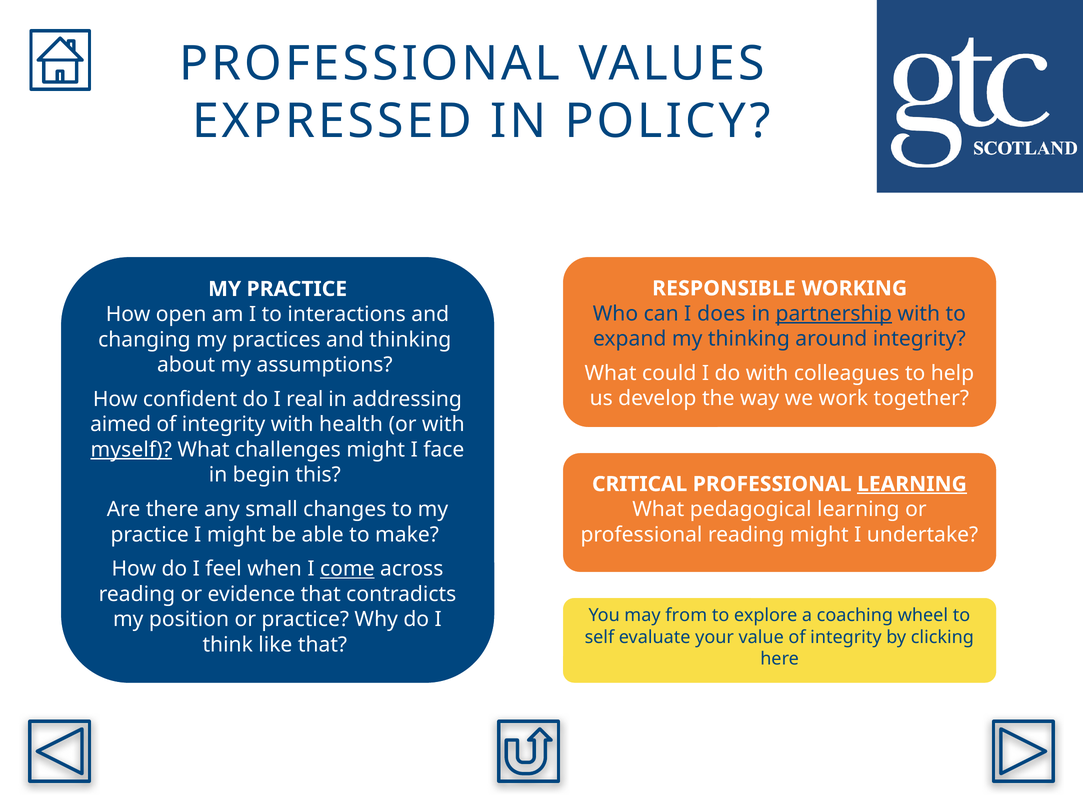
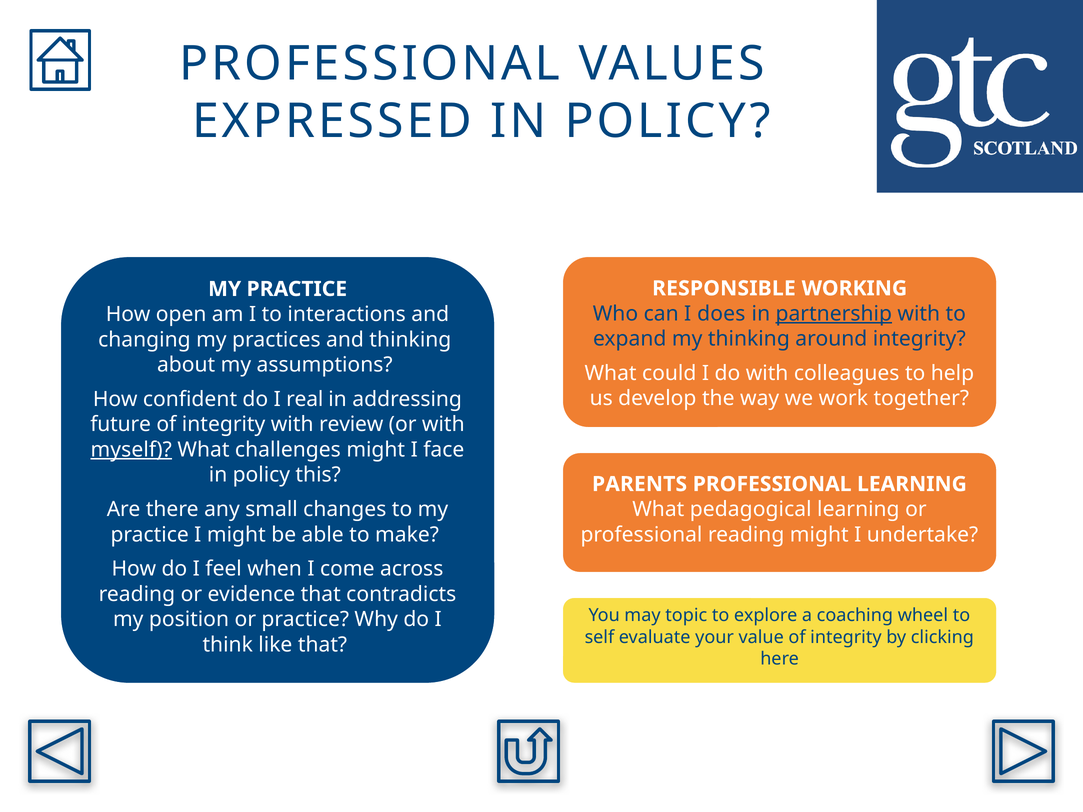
aimed: aimed -> future (121, 425)
health: health -> review (351, 425)
begin: begin -> policy (261, 475)
CRITICAL: CRITICAL -> PARENTS (640, 484)
LEARNING underline: present -> none (912, 484)
come underline: present -> none (347, 569)
from: from -> topic (686, 616)
